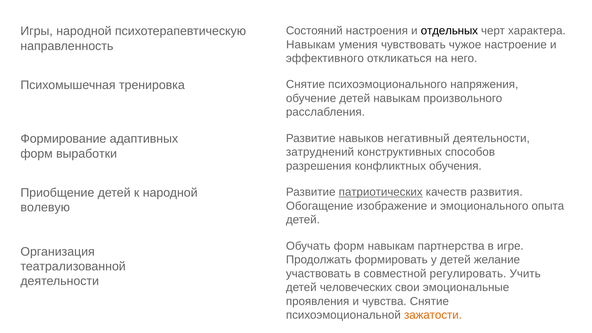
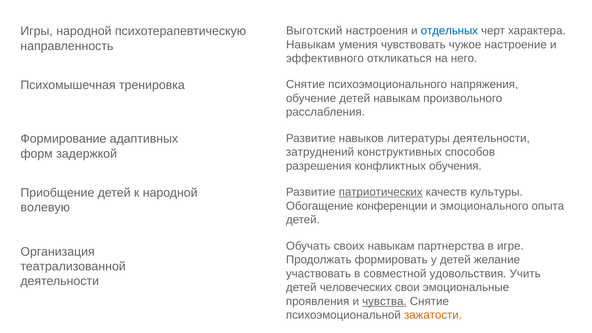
Состояний: Состояний -> Выготский (314, 31)
отдельных colour: black -> blue (449, 31)
негативный: негативный -> литературы (418, 138)
выработки: выработки -> задержкой (87, 154)
развития: развития -> культуры (496, 192)
изображение: изображение -> конференции (392, 206)
Обучать форм: форм -> своих (349, 246)
регулировать: регулировать -> удовольствия (468, 274)
чувства underline: none -> present (384, 301)
